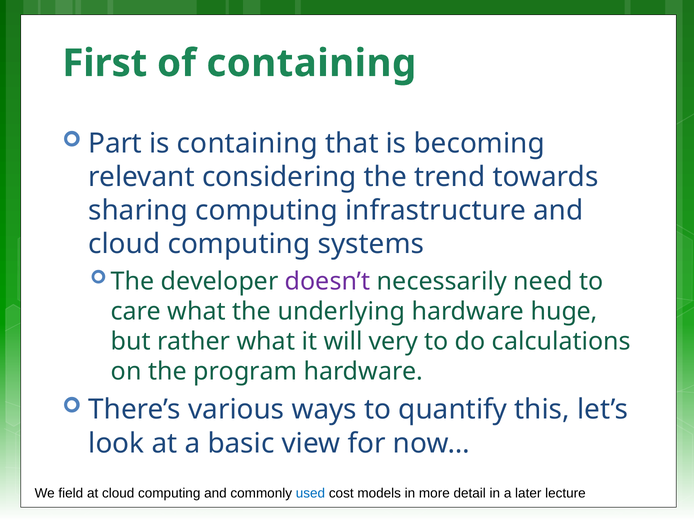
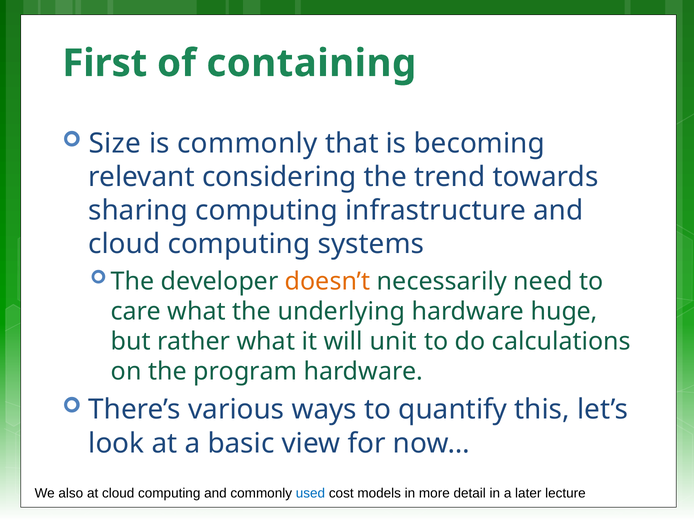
Part: Part -> Size (115, 143)
is containing: containing -> commonly (247, 143)
doesn’t colour: purple -> orange (328, 281)
very: very -> unit (393, 341)
field: field -> also (71, 493)
